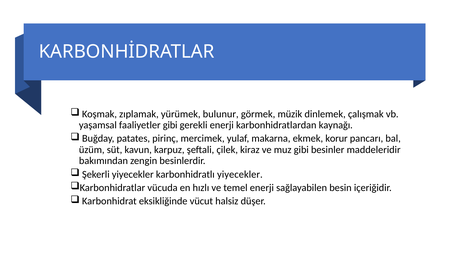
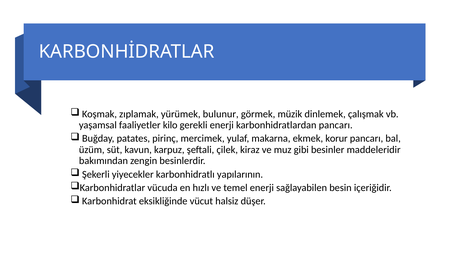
faaliyetler gibi: gibi -> kilo (170, 125)
karbonhidratlardan kaynağı: kaynağı -> pancarı (336, 125)
karbonhidratlı yiyecekler: yiyecekler -> yapılarının (240, 174)
